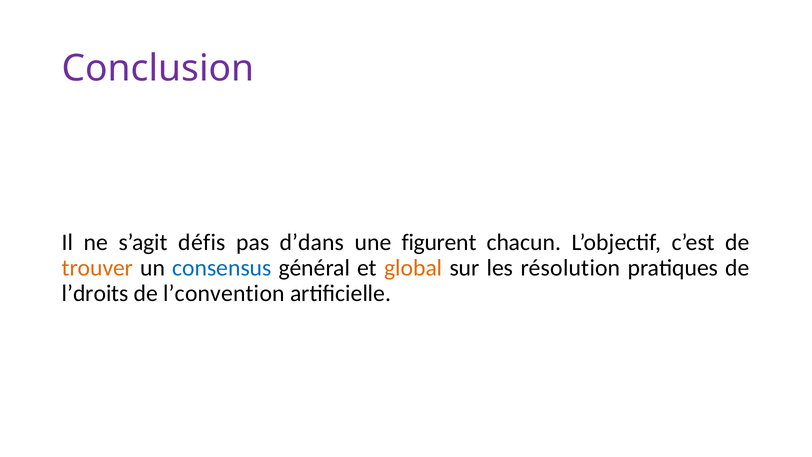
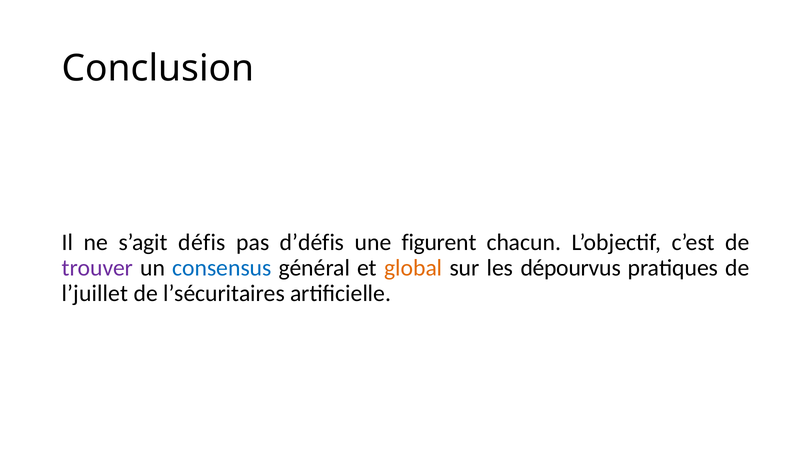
Conclusion colour: purple -> black (158, 68)
d’dans: d’dans -> d’défis (312, 242)
trouver colour: orange -> purple (97, 268)
résolution: résolution -> dépourvus (571, 268)
l’droits: l’droits -> l’juillet (95, 293)
l’convention: l’convention -> l’sécuritaires (224, 293)
